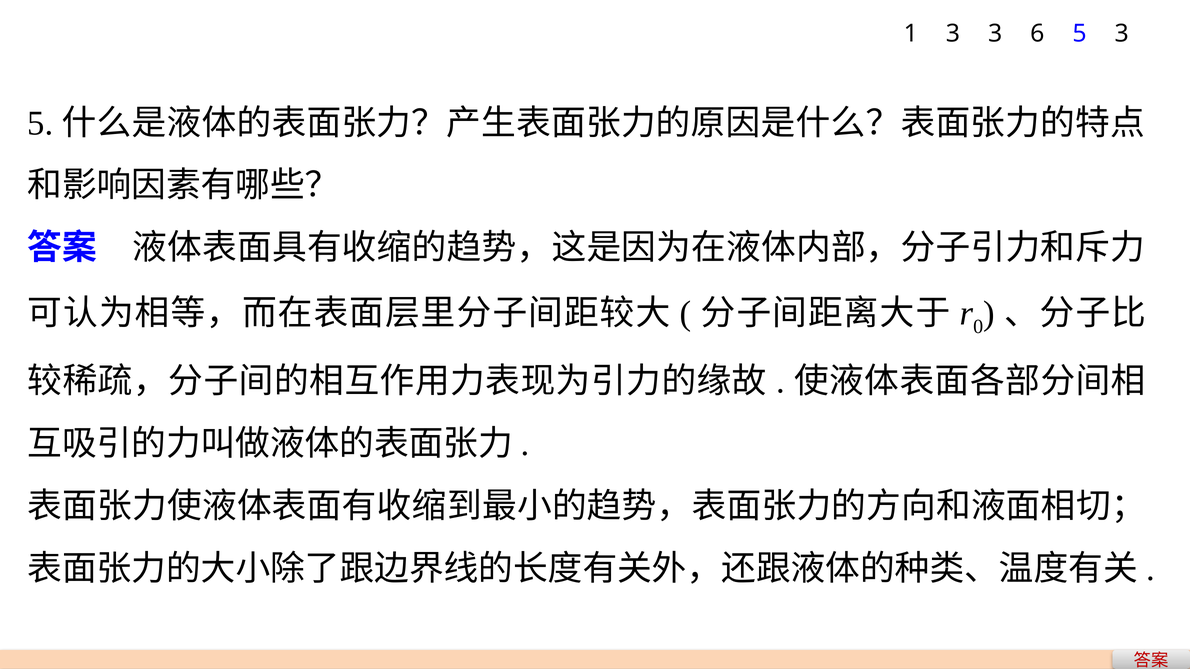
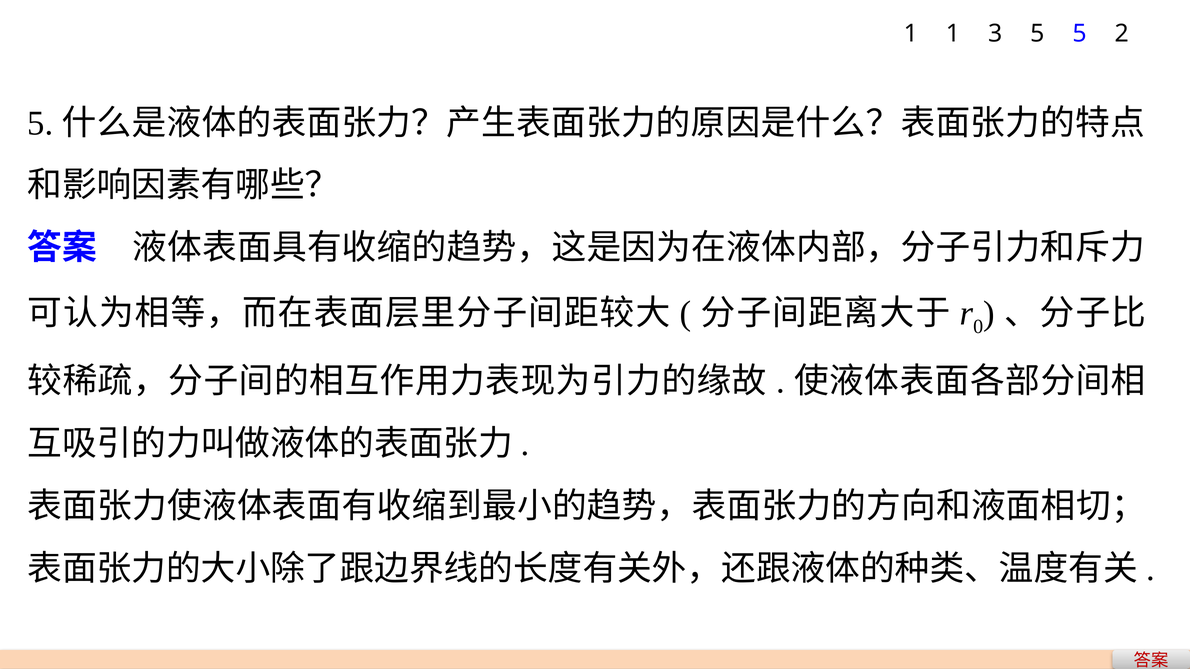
1 3: 3 -> 1 (953, 34)
3 6: 6 -> 5 (1037, 34)
5 3: 3 -> 2 (1122, 34)
